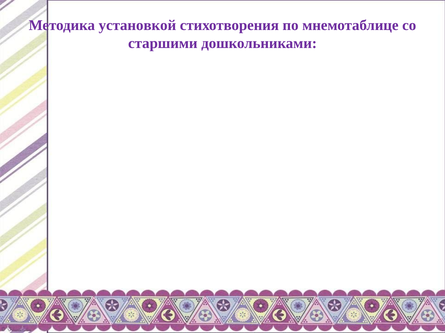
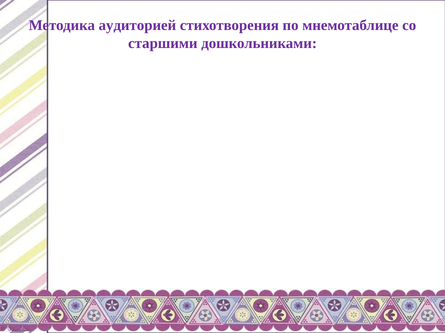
установкой: установкой -> аудиторией (137, 25)
